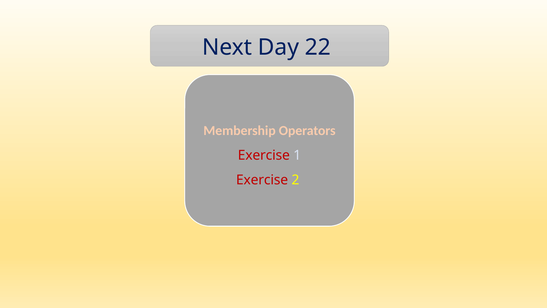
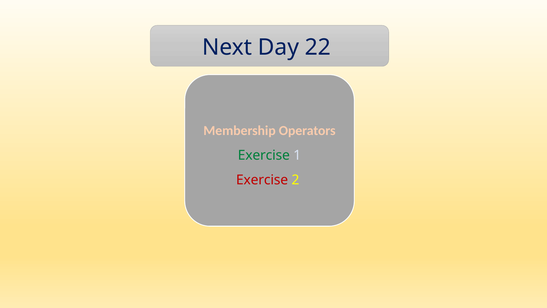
Exercise colour: red -> green (264, 155)
